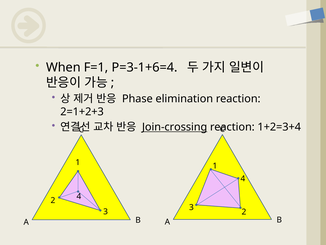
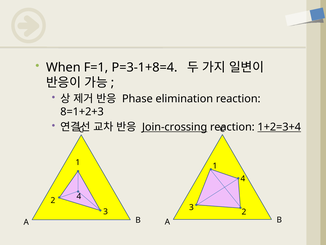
P=3-1+6=4: P=3-1+6=4 -> P=3-1+8=4 (145, 67)
2=1+2+3: 2=1+2+3 -> 8=1+2+3 (82, 112)
1+2=3+4 underline: none -> present (279, 127)
